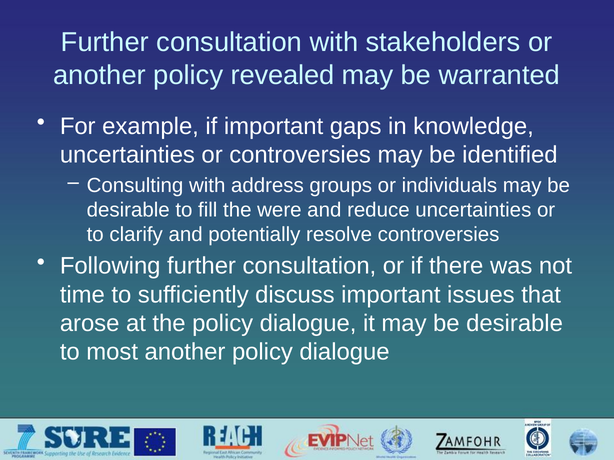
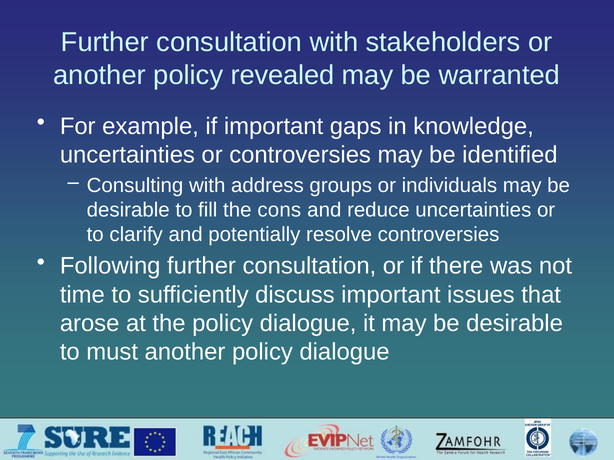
were: were -> cons (279, 210)
most: most -> must (112, 352)
